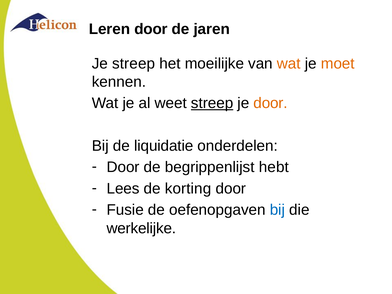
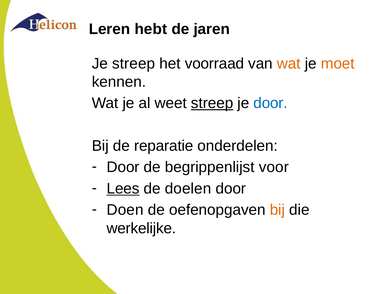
Leren door: door -> hebt (151, 29)
moeilijke: moeilijke -> voorraad (214, 63)
door colour: orange -> blue (271, 103)
liquidatie: liquidatie -> reparatie (164, 146)
hebt: hebt -> voor (274, 167)
Lees underline: none -> present (123, 189)
korting: korting -> doelen (188, 189)
Fusie: Fusie -> Doen (125, 210)
bij colour: blue -> orange (277, 210)
